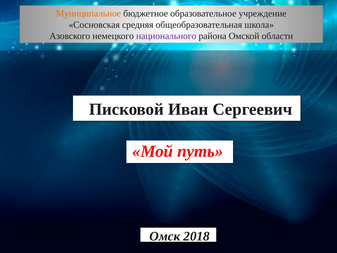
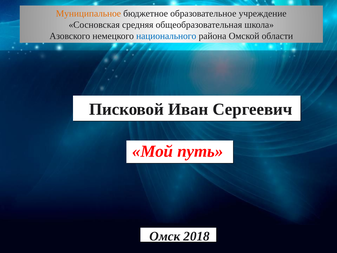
национального colour: purple -> blue (166, 36)
